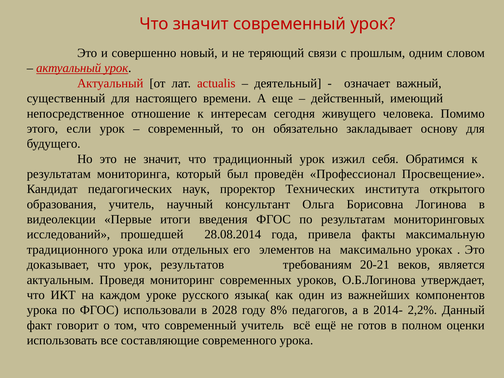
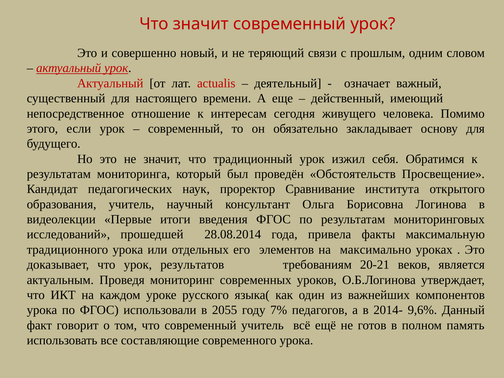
Профессионал: Профессионал -> Обстоятельств (353, 174)
Технических: Технических -> Сравнивание (320, 189)
2028: 2028 -> 2055 (225, 310)
8%: 8% -> 7% (279, 310)
2,2%: 2,2% -> 9,6% (422, 310)
оценки: оценки -> память (466, 325)
